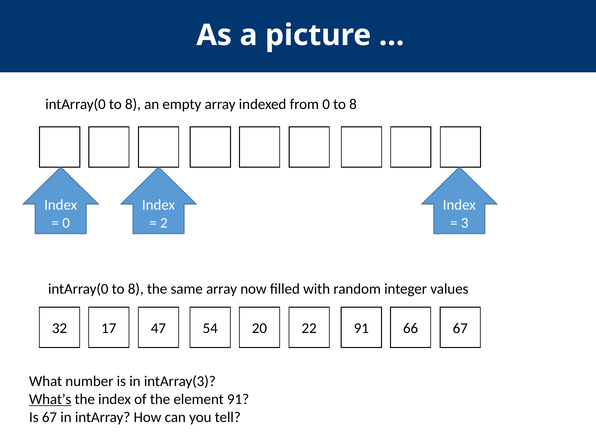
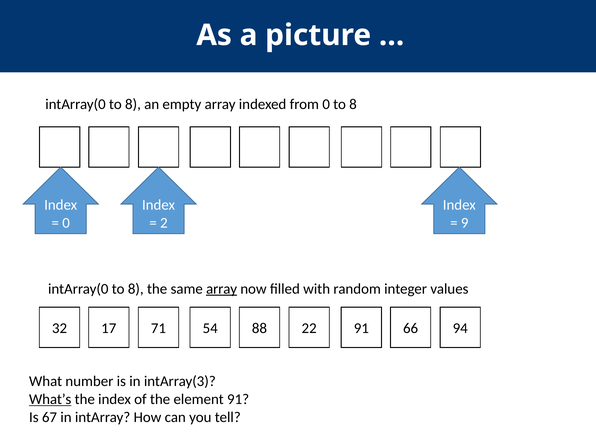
3: 3 -> 9 (465, 223)
array underline: none -> present (222, 289)
47: 47 -> 71 (158, 328)
20: 20 -> 88 (259, 328)
66 67: 67 -> 94 (460, 328)
